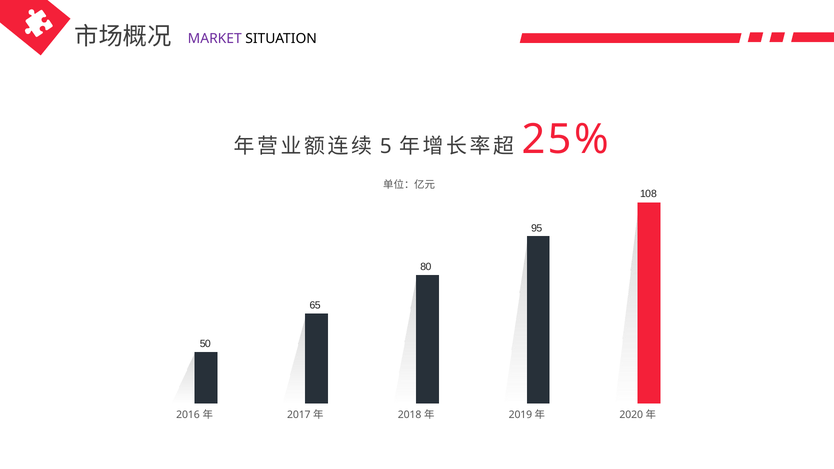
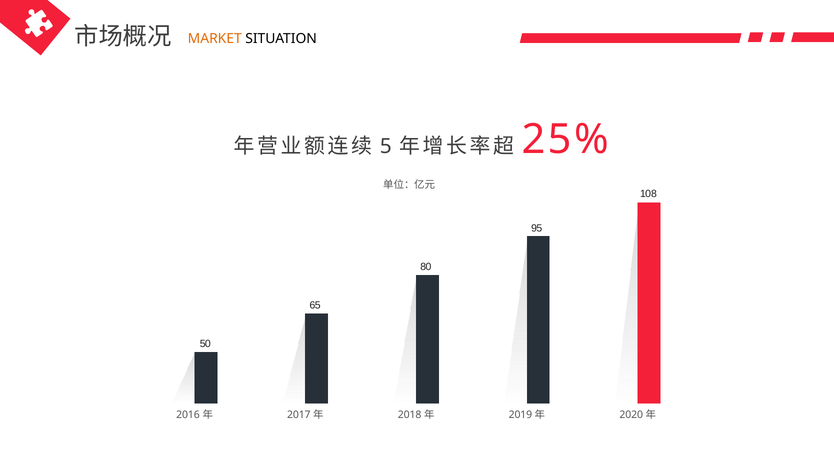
MARKET colour: purple -> orange (215, 38)
